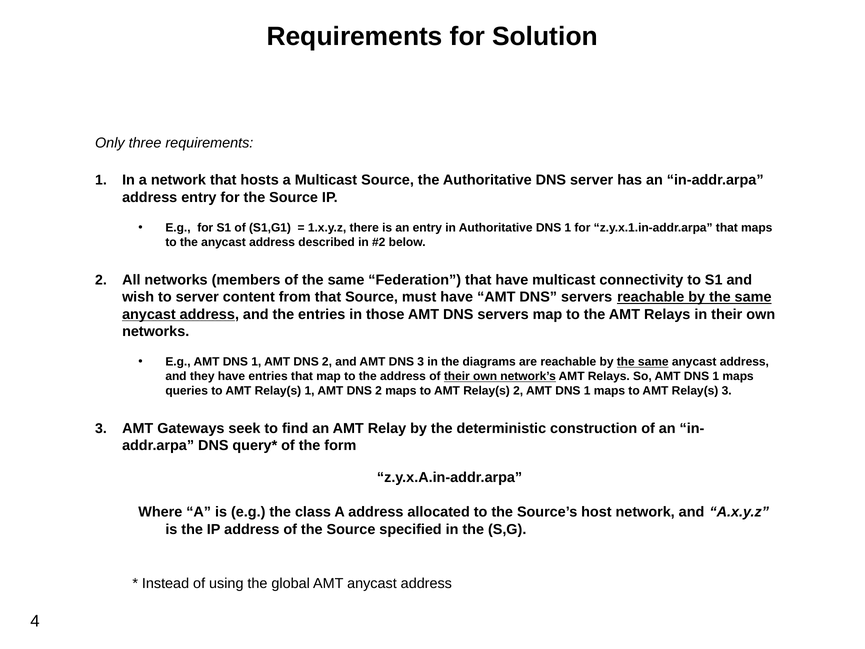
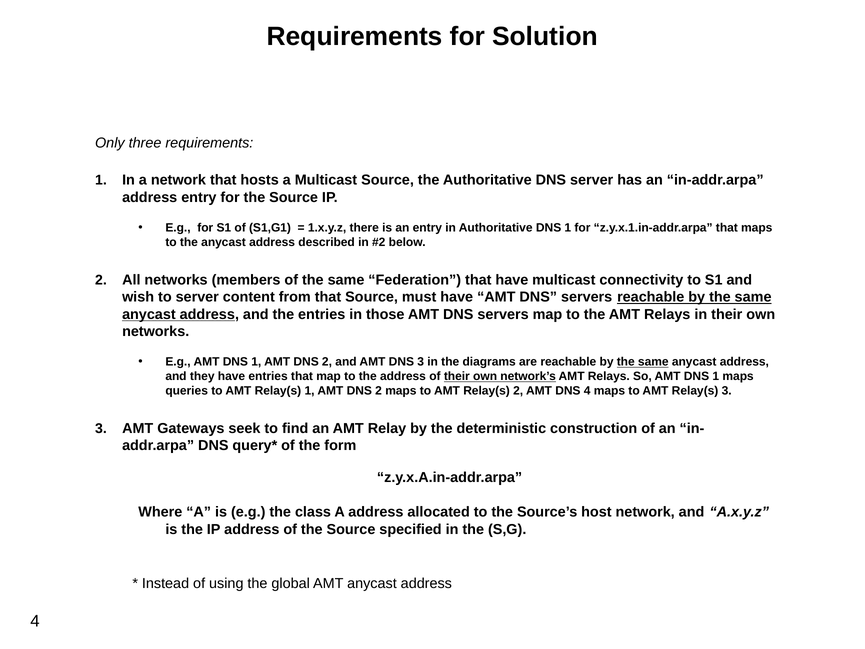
2 AMT DNS 1: 1 -> 4 (587, 391)
